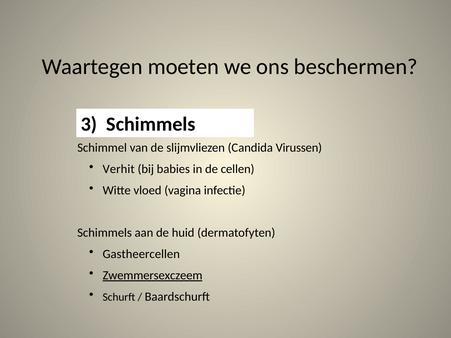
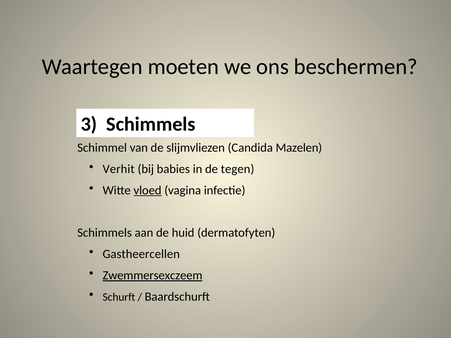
Virussen: Virussen -> Mazelen (299, 148)
cellen: cellen -> tegen (238, 169)
vloed underline: none -> present (148, 190)
